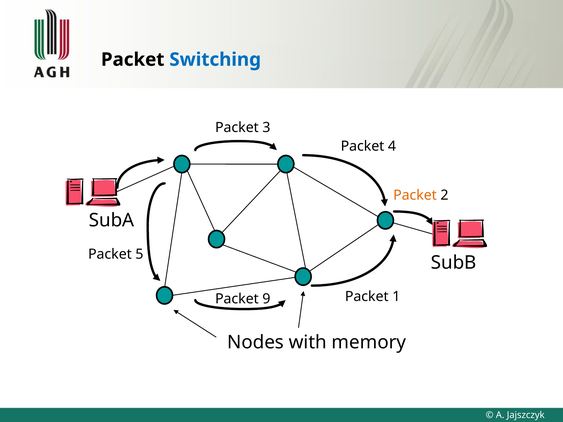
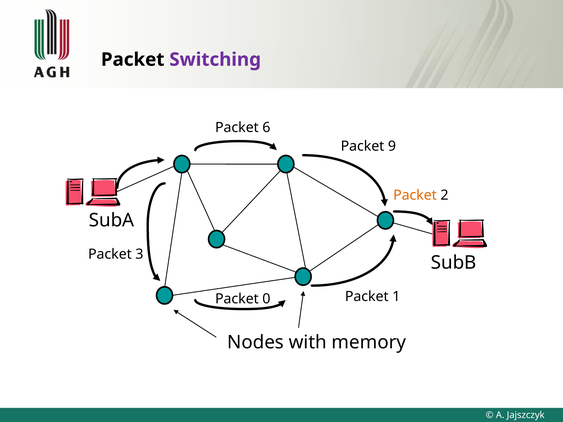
Switching colour: blue -> purple (215, 60)
3: 3 -> 6 (266, 128)
4: 4 -> 9 (392, 146)
5: 5 -> 3 (139, 254)
9: 9 -> 0 (266, 299)
